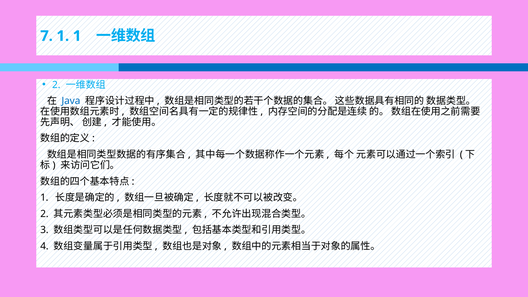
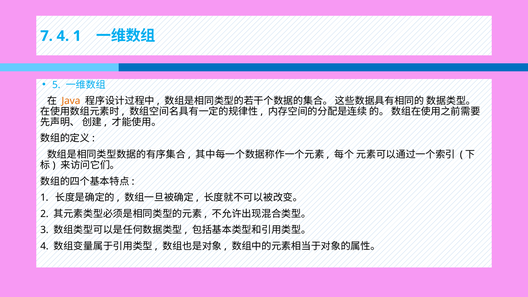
7 1: 1 -> 4 (63, 36)
2: 2 -> 5 (56, 85)
Java colour: blue -> orange (71, 101)
